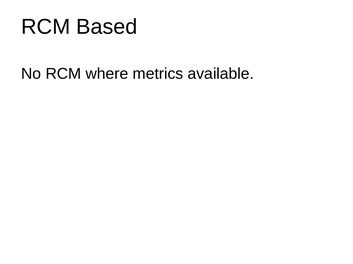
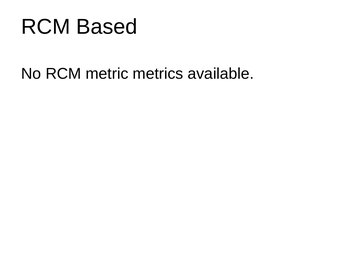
where: where -> metric (107, 74)
